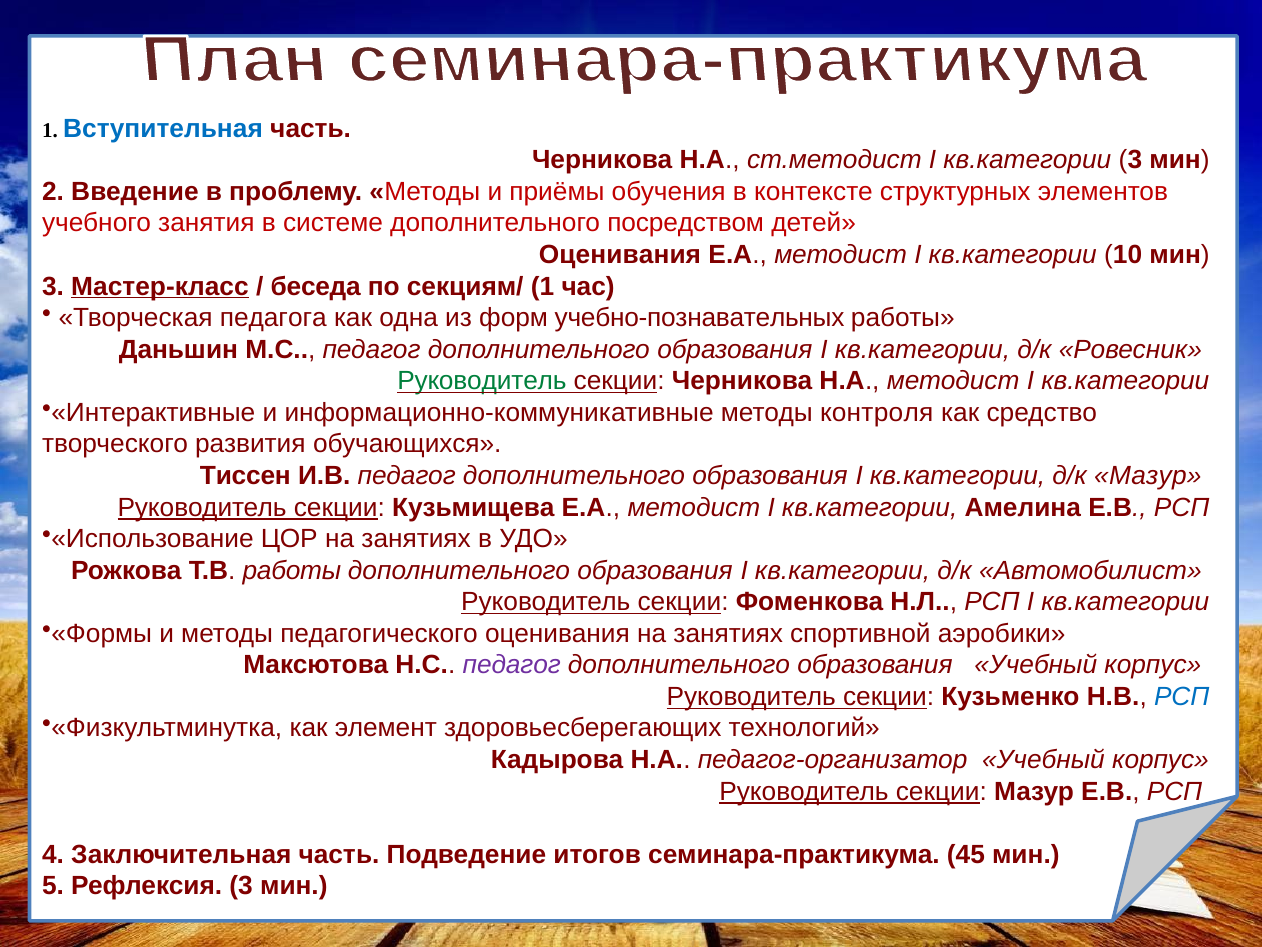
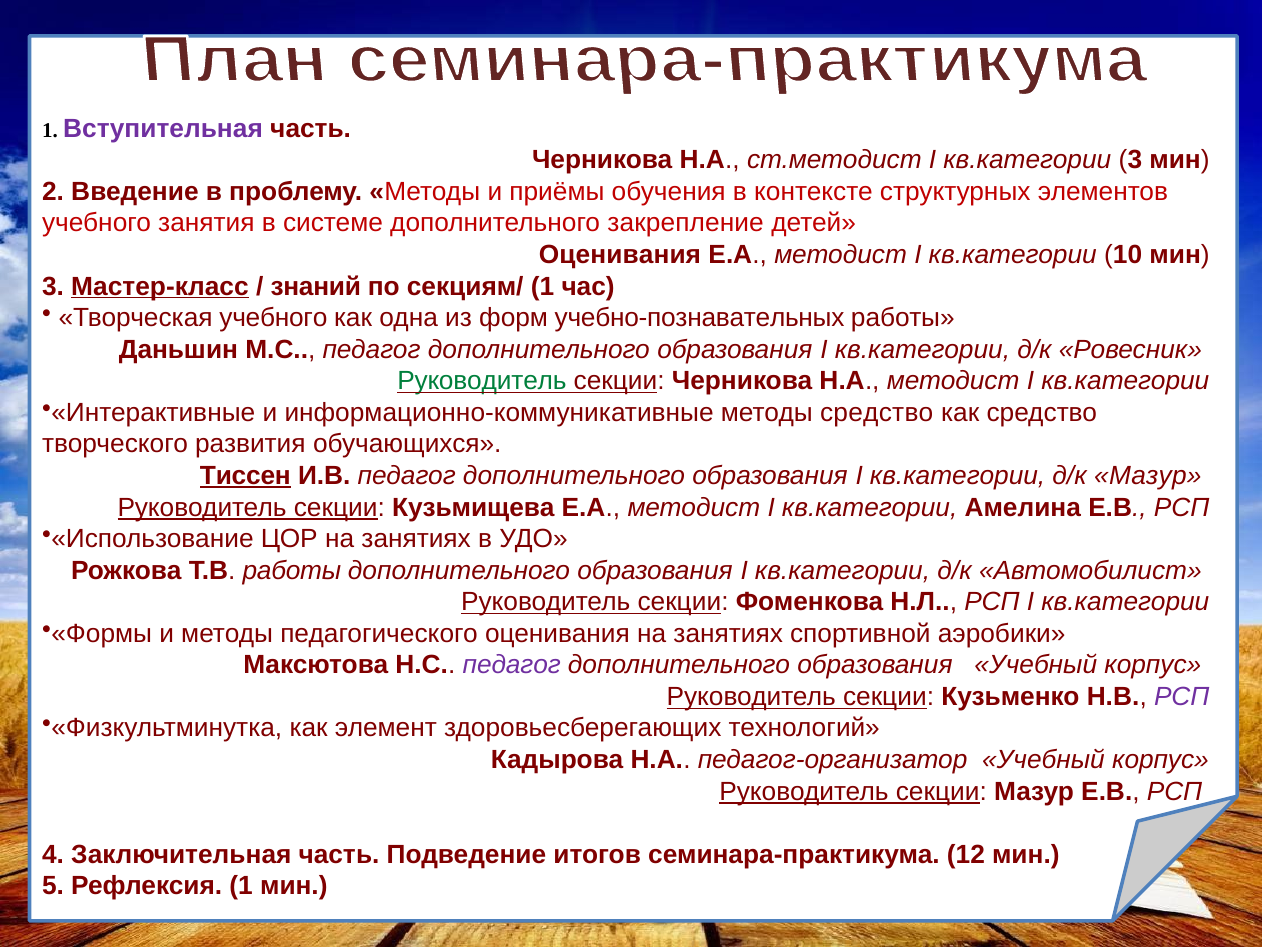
Вступительная colour: blue -> purple (163, 128)
посредством: посредством -> закрепление (686, 223)
беседа: беседа -> знаний (316, 286)
Творческая педагога: педагога -> учебного (273, 318)
методы контроля: контроля -> средство (877, 412)
Тиссен underline: none -> present (245, 476)
РСП colour: blue -> purple (1182, 696)
45: 45 -> 12 (966, 854)
Рефлексия 3: 3 -> 1 (241, 886)
